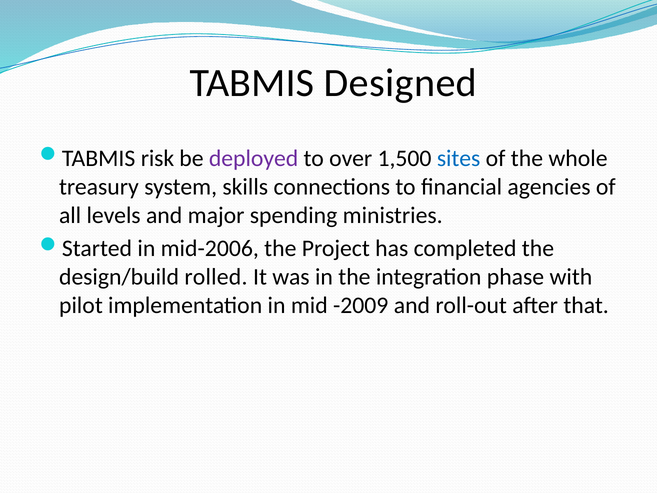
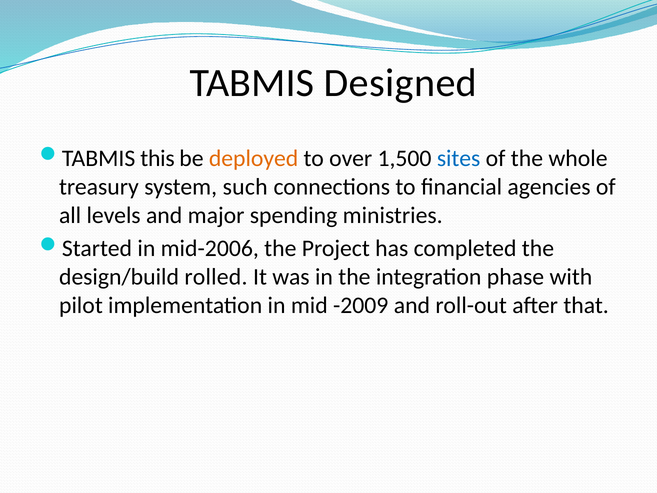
risk: risk -> this (158, 158)
deployed colour: purple -> orange (254, 158)
skills: skills -> such (245, 187)
